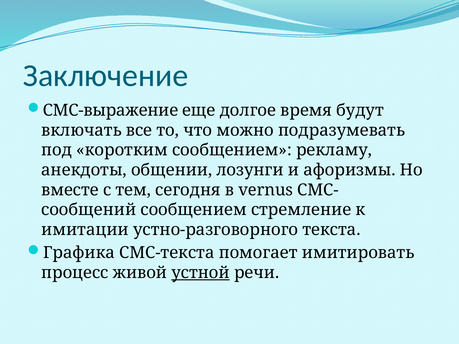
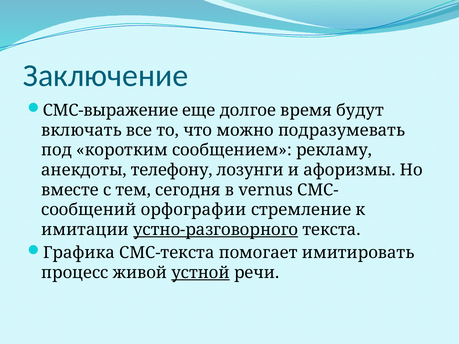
общении: общении -> телефону (172, 170)
сообщением: сообщением -> орфографии (194, 210)
устно-разговорного underline: none -> present (216, 230)
